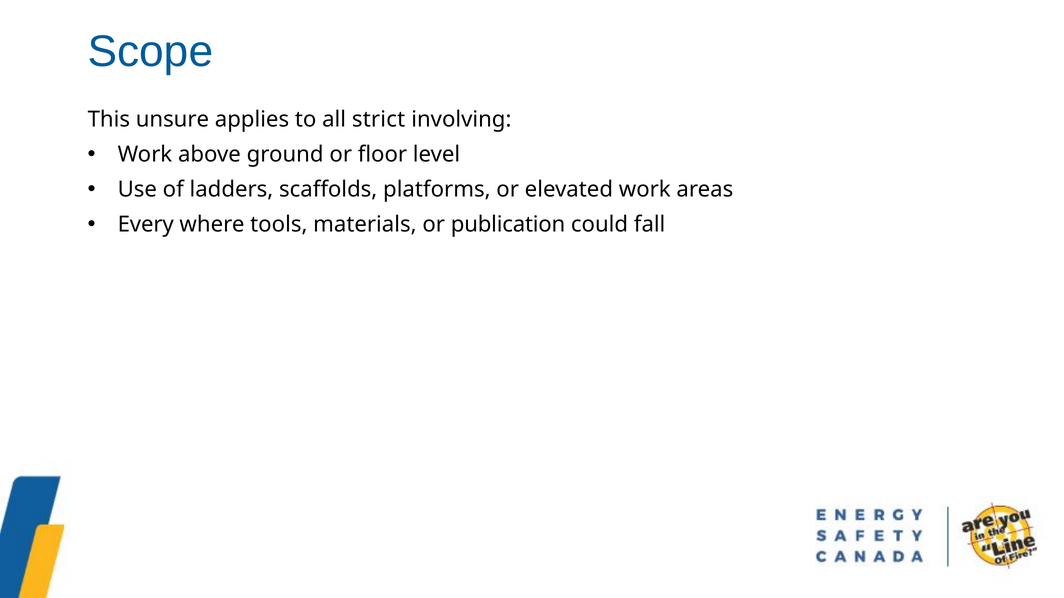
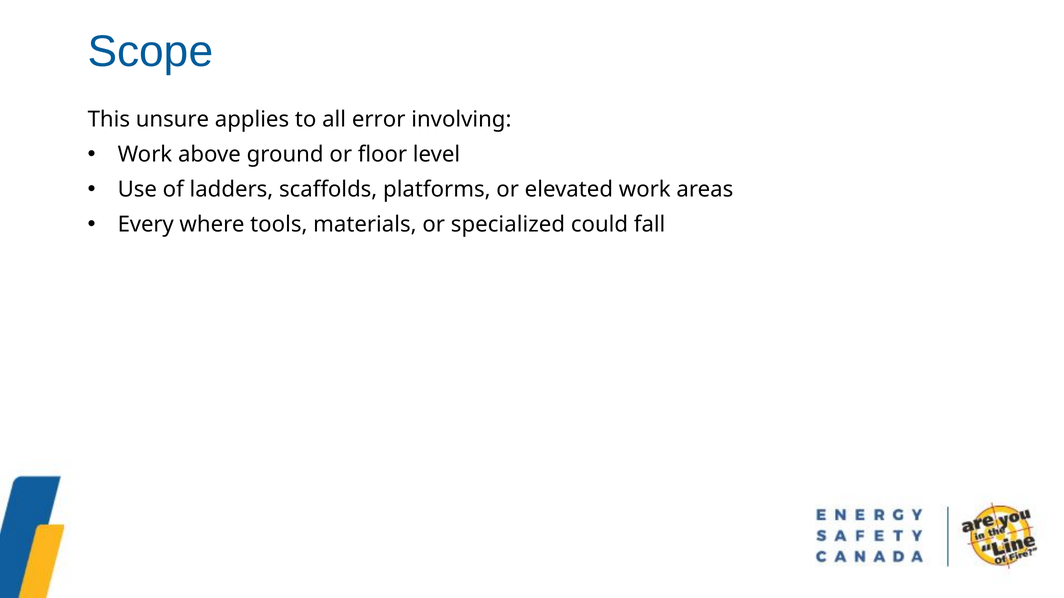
strict: strict -> error (379, 119)
publication: publication -> specialized (508, 224)
